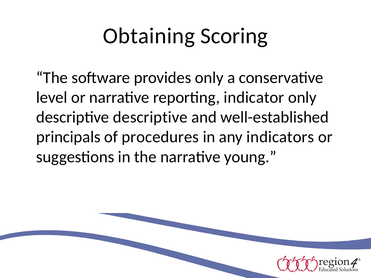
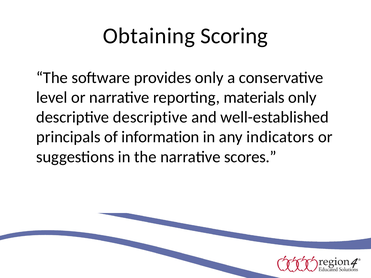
indicator: indicator -> materials (254, 98)
procedures: procedures -> information (160, 137)
young: young -> scores (250, 157)
